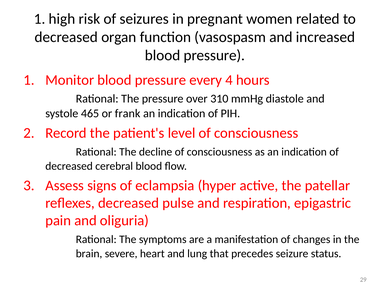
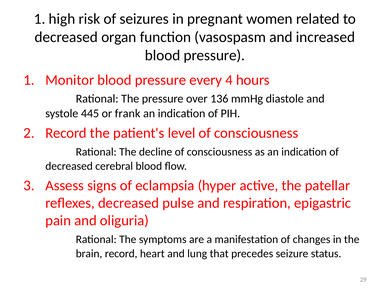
310: 310 -> 136 (219, 98)
465: 465 -> 445 (90, 113)
brain severe: severe -> record (121, 253)
